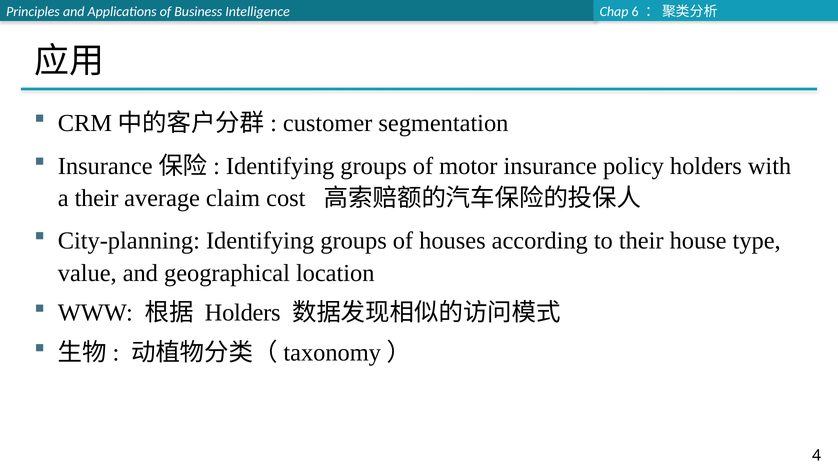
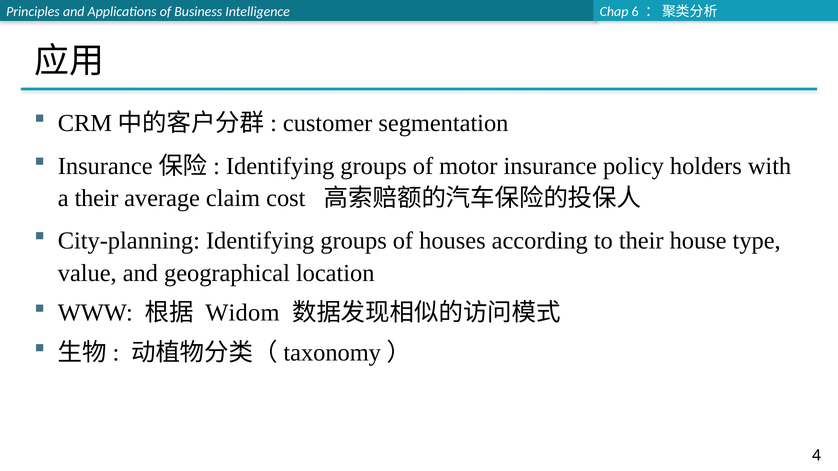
Holders: Holders -> Widom (242, 313)
